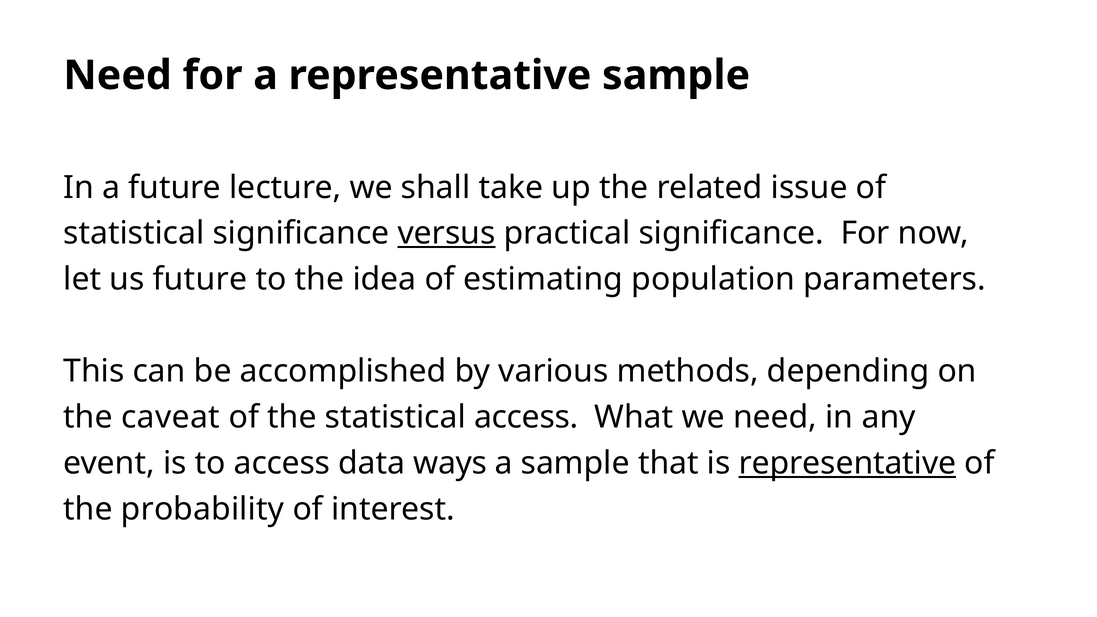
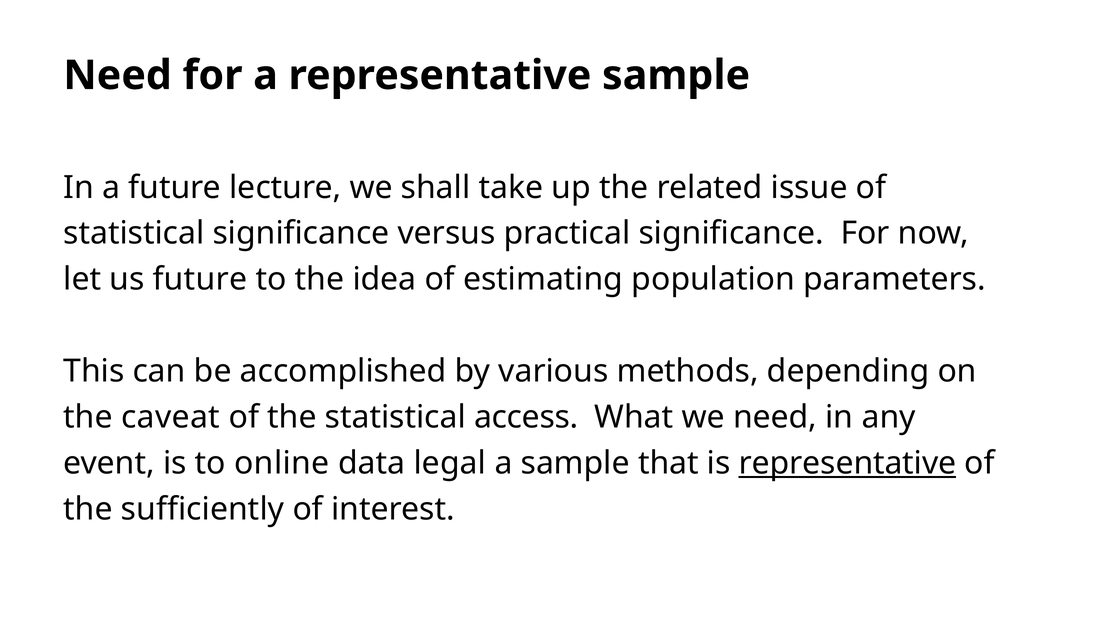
versus underline: present -> none (447, 233)
to access: access -> online (282, 463)
ways: ways -> legal (450, 463)
probability: probability -> sufficiently (203, 509)
